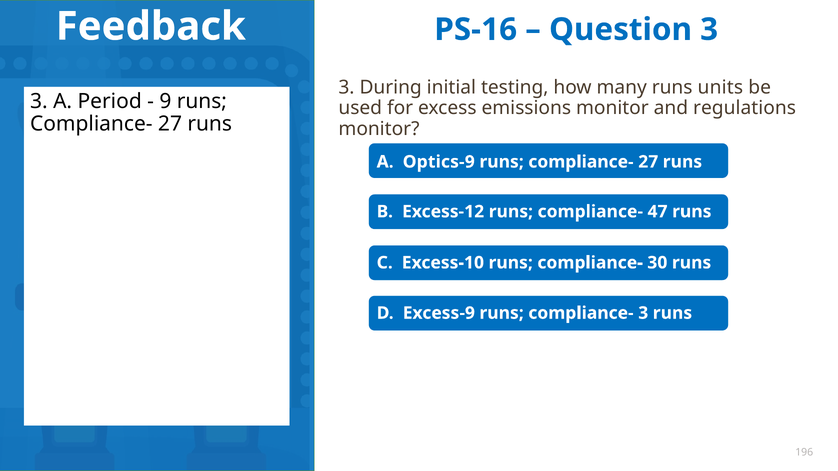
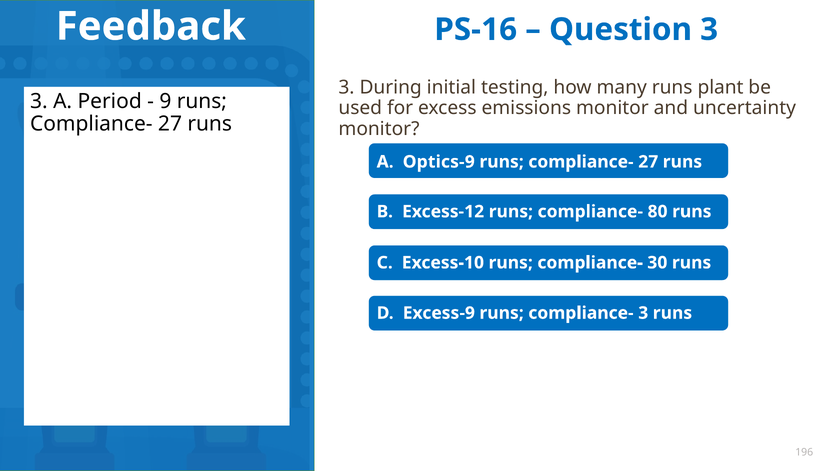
units: units -> plant (721, 88)
regulations: regulations -> uncertainty (745, 108)
47: 47 -> 80 (658, 212)
